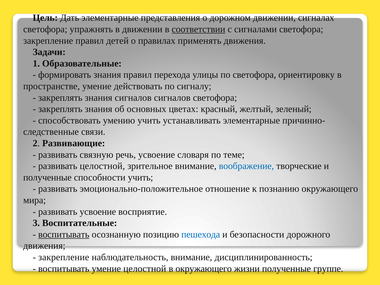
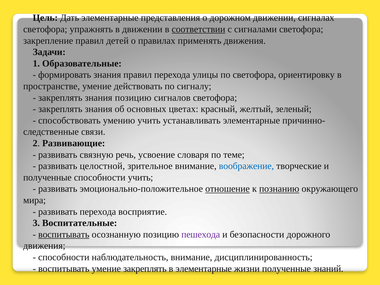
знания сигналов: сигналов -> позицию (133, 98)
отношение underline: none -> present (228, 189)
познанию underline: none -> present (279, 189)
развивать усвоение: усвоение -> перехода (98, 212)
пешехода colour: blue -> purple (201, 234)
закрепление: закрепление -> способности (64, 257)
умение целостной: целостной -> закреплять (145, 269)
в окружающего: окружающего -> элементарные (204, 269)
группе: группе -> знаний (328, 269)
